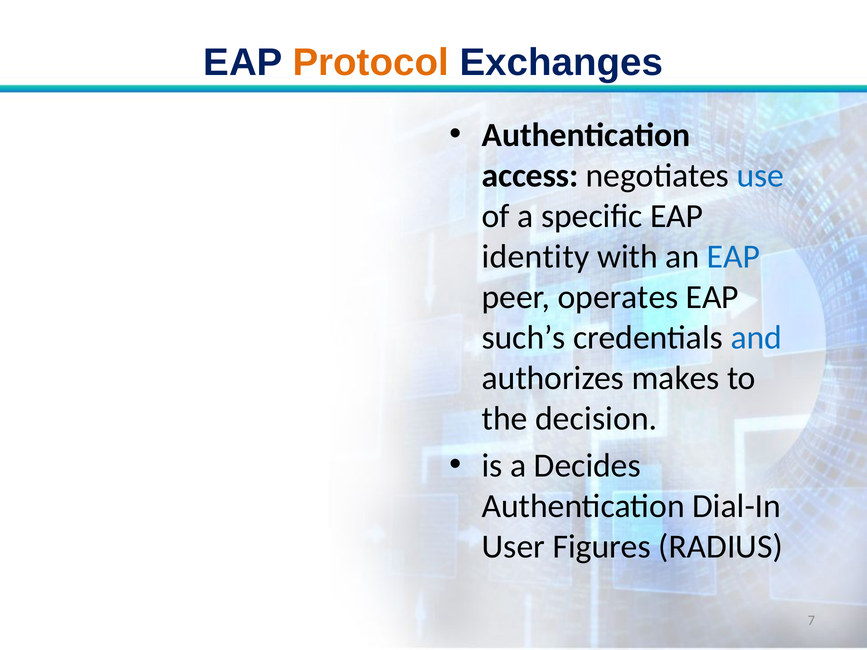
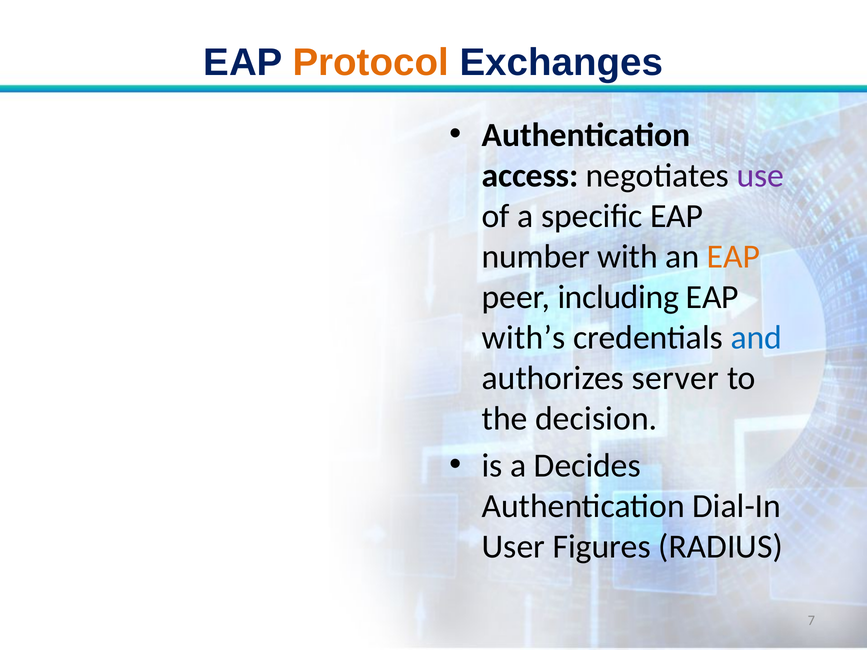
use colour: blue -> purple (760, 176)
identity: identity -> number (536, 257)
EAP colour: blue -> orange (733, 257)
operates: operates -> including (618, 297)
such’s: such’s -> with’s (524, 338)
makes: makes -> server (675, 378)
